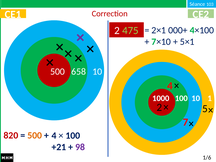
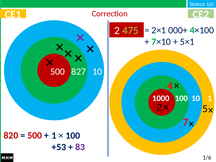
658: 658 -> 827 (79, 72)
500 colour: orange -> red (35, 135)
4: 4 -> 1 (54, 136)
+21: +21 -> +53 (59, 147)
98: 98 -> 83 (80, 147)
